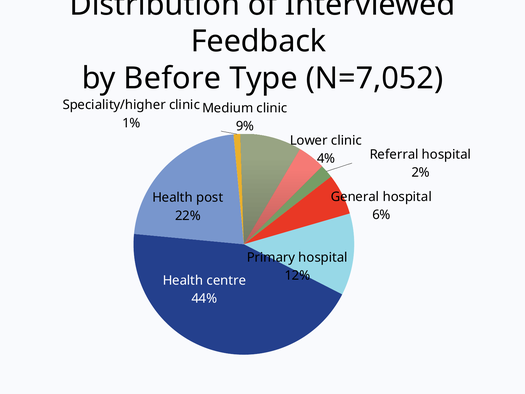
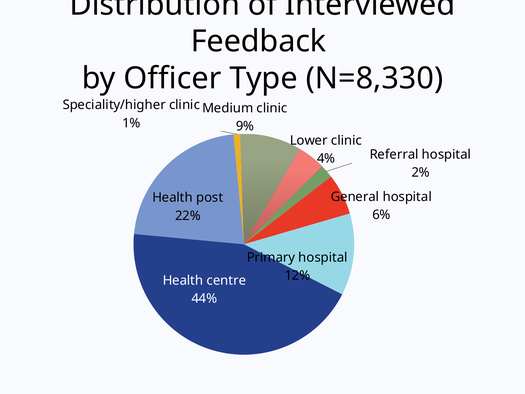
Before: Before -> Officer (173, 78)
N=7,052: N=7,052 -> N=8,330 (374, 78)
